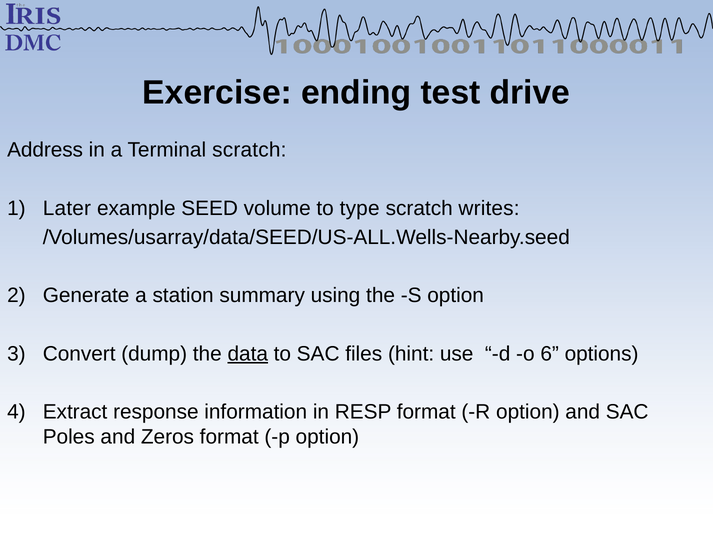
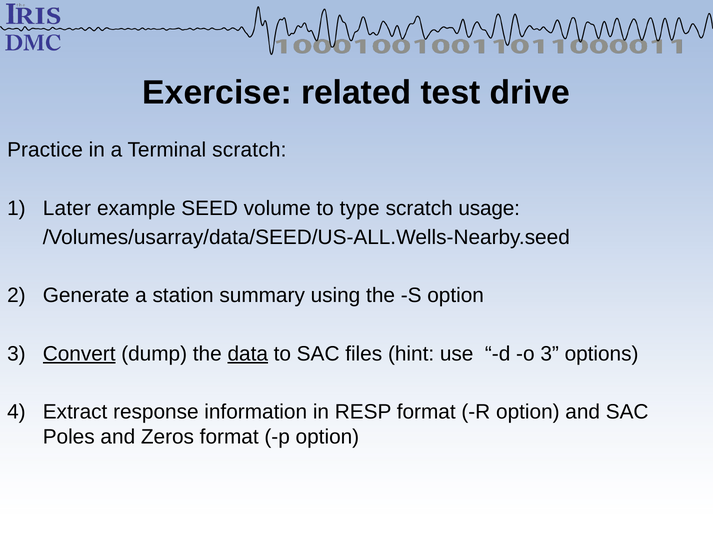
ending: ending -> related (356, 93)
Address: Address -> Practice (45, 150)
writes: writes -> usage (489, 208)
Convert underline: none -> present (79, 354)
o 6: 6 -> 3 (550, 354)
